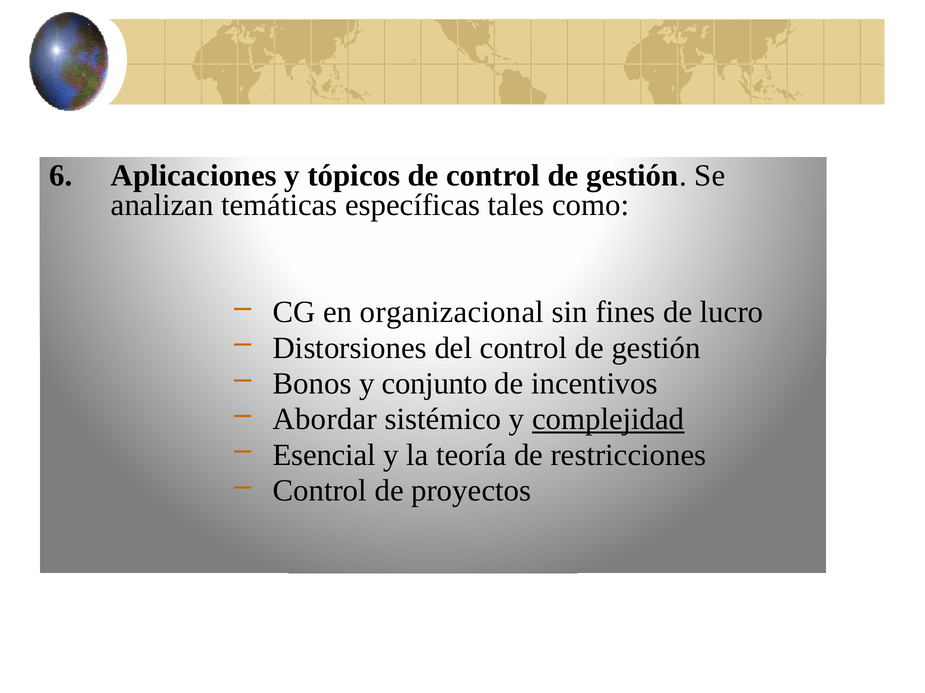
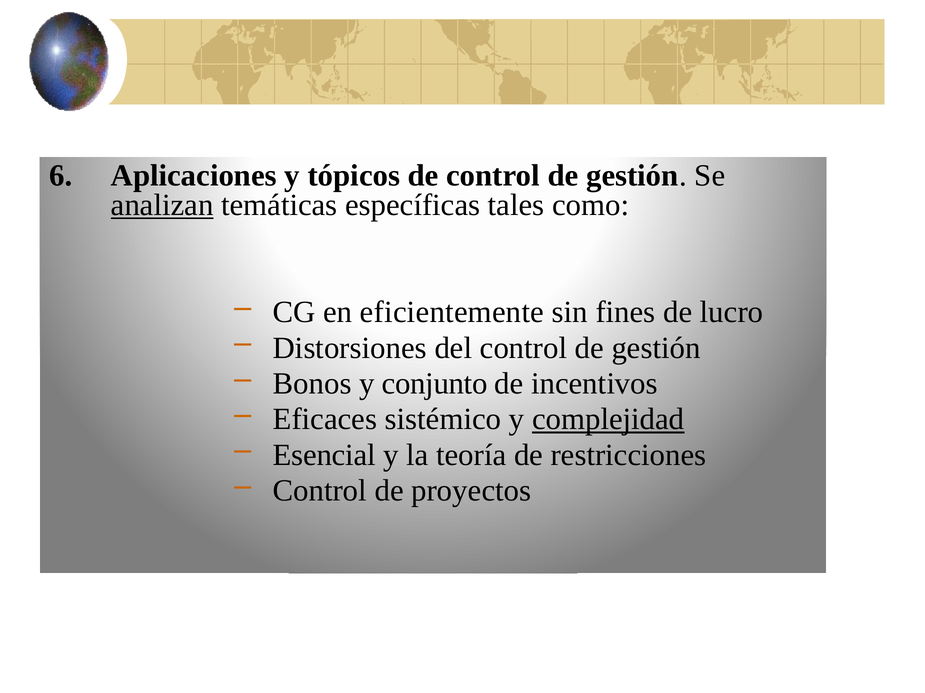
analizan underline: none -> present (162, 205)
organizacional: organizacional -> eficientemente (452, 312)
Abordar: Abordar -> Eficaces (325, 420)
